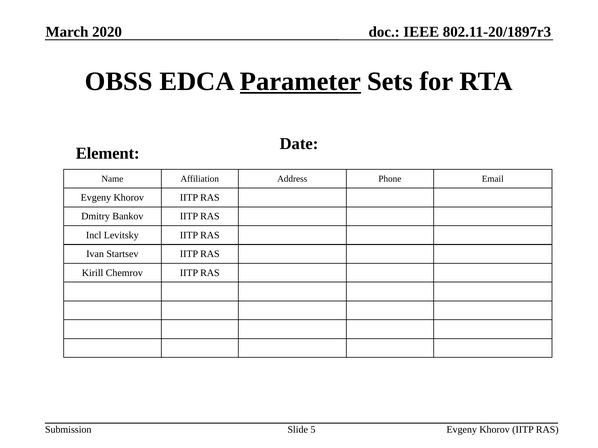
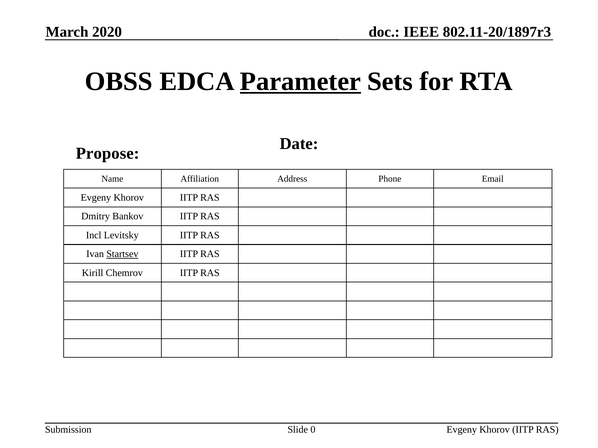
Element: Element -> Propose (108, 154)
Startsev underline: none -> present (122, 254)
5: 5 -> 0 (313, 430)
